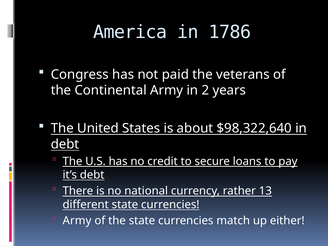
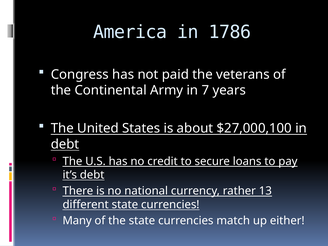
2: 2 -> 7 (205, 90)
$98,322,640: $98,322,640 -> $27,000,100 (254, 128)
Army: Army -> Many (77, 221)
